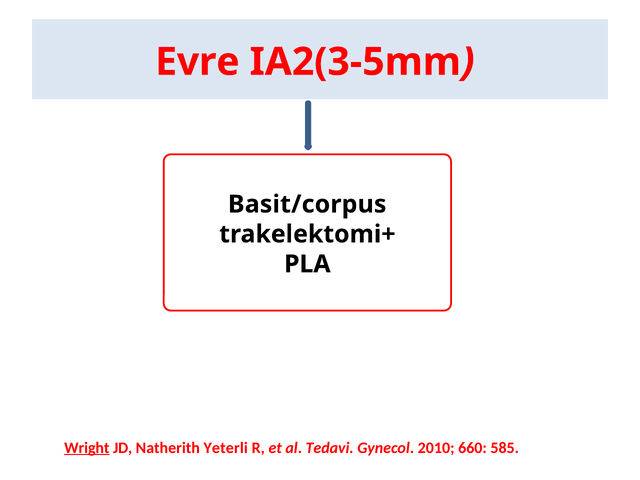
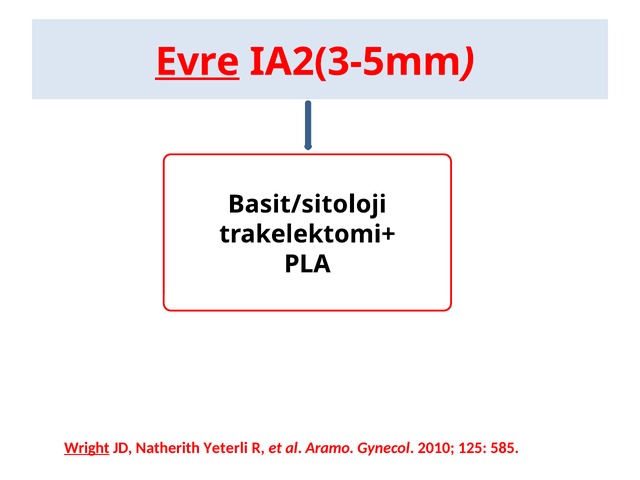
Evre underline: none -> present (197, 62)
Basit/corpus: Basit/corpus -> Basit/sitoloji (307, 204)
Tedavi: Tedavi -> Aramo (330, 448)
660: 660 -> 125 (473, 448)
